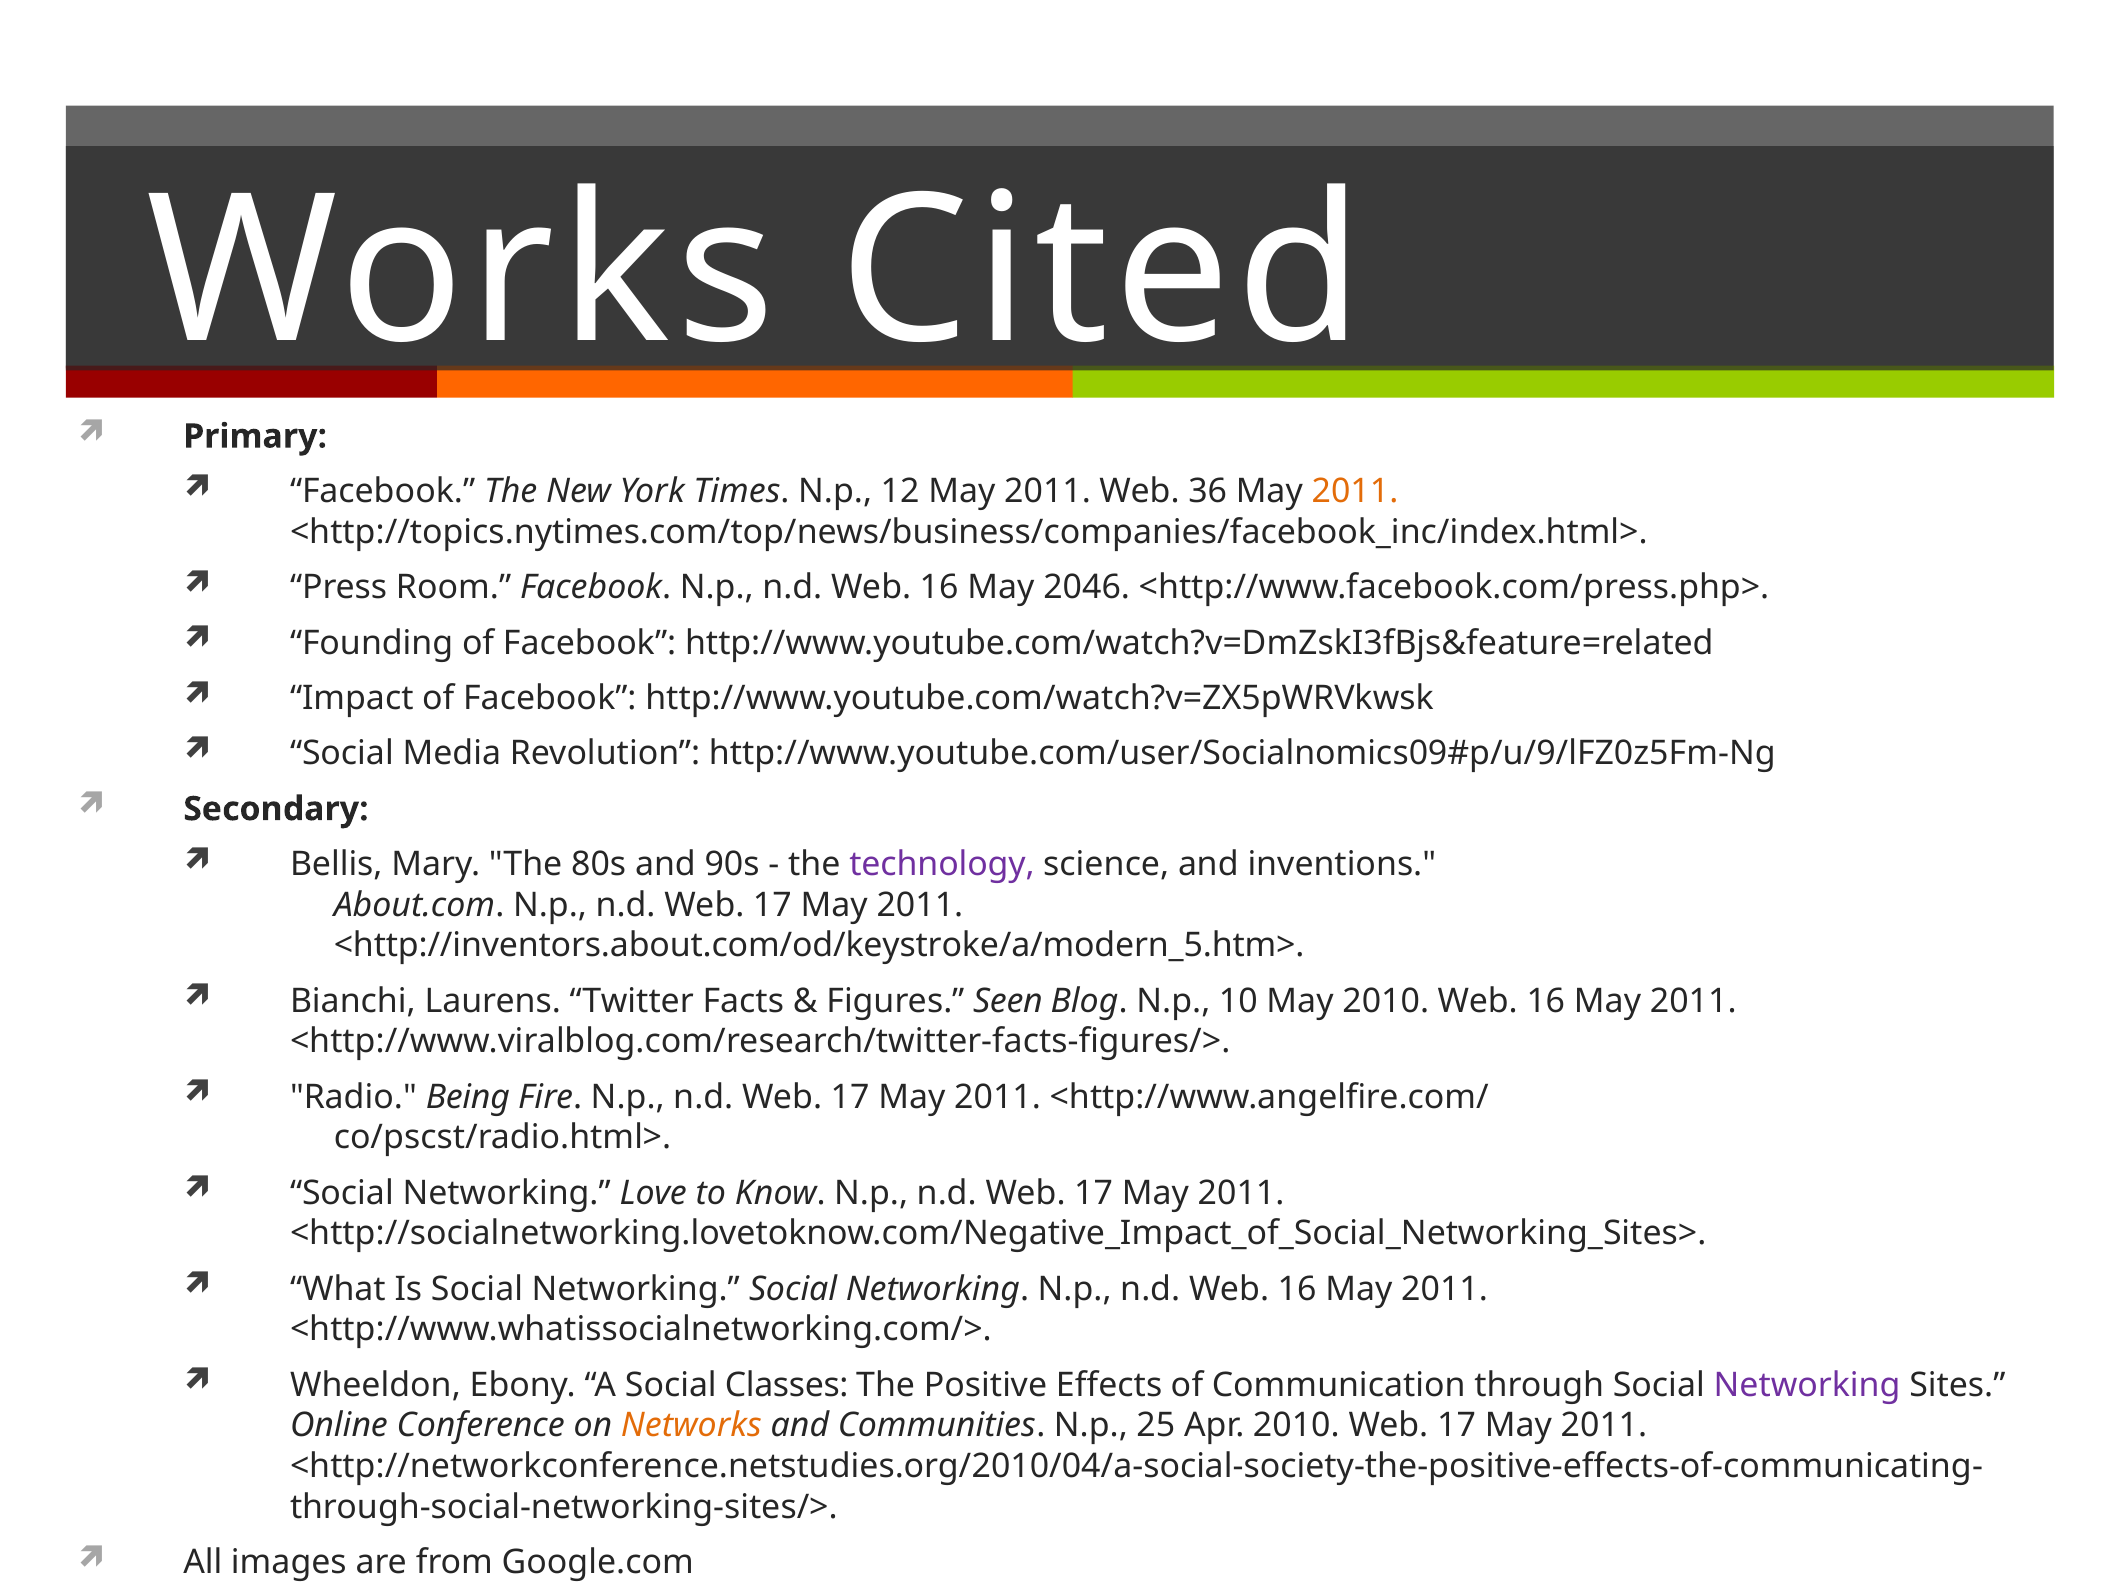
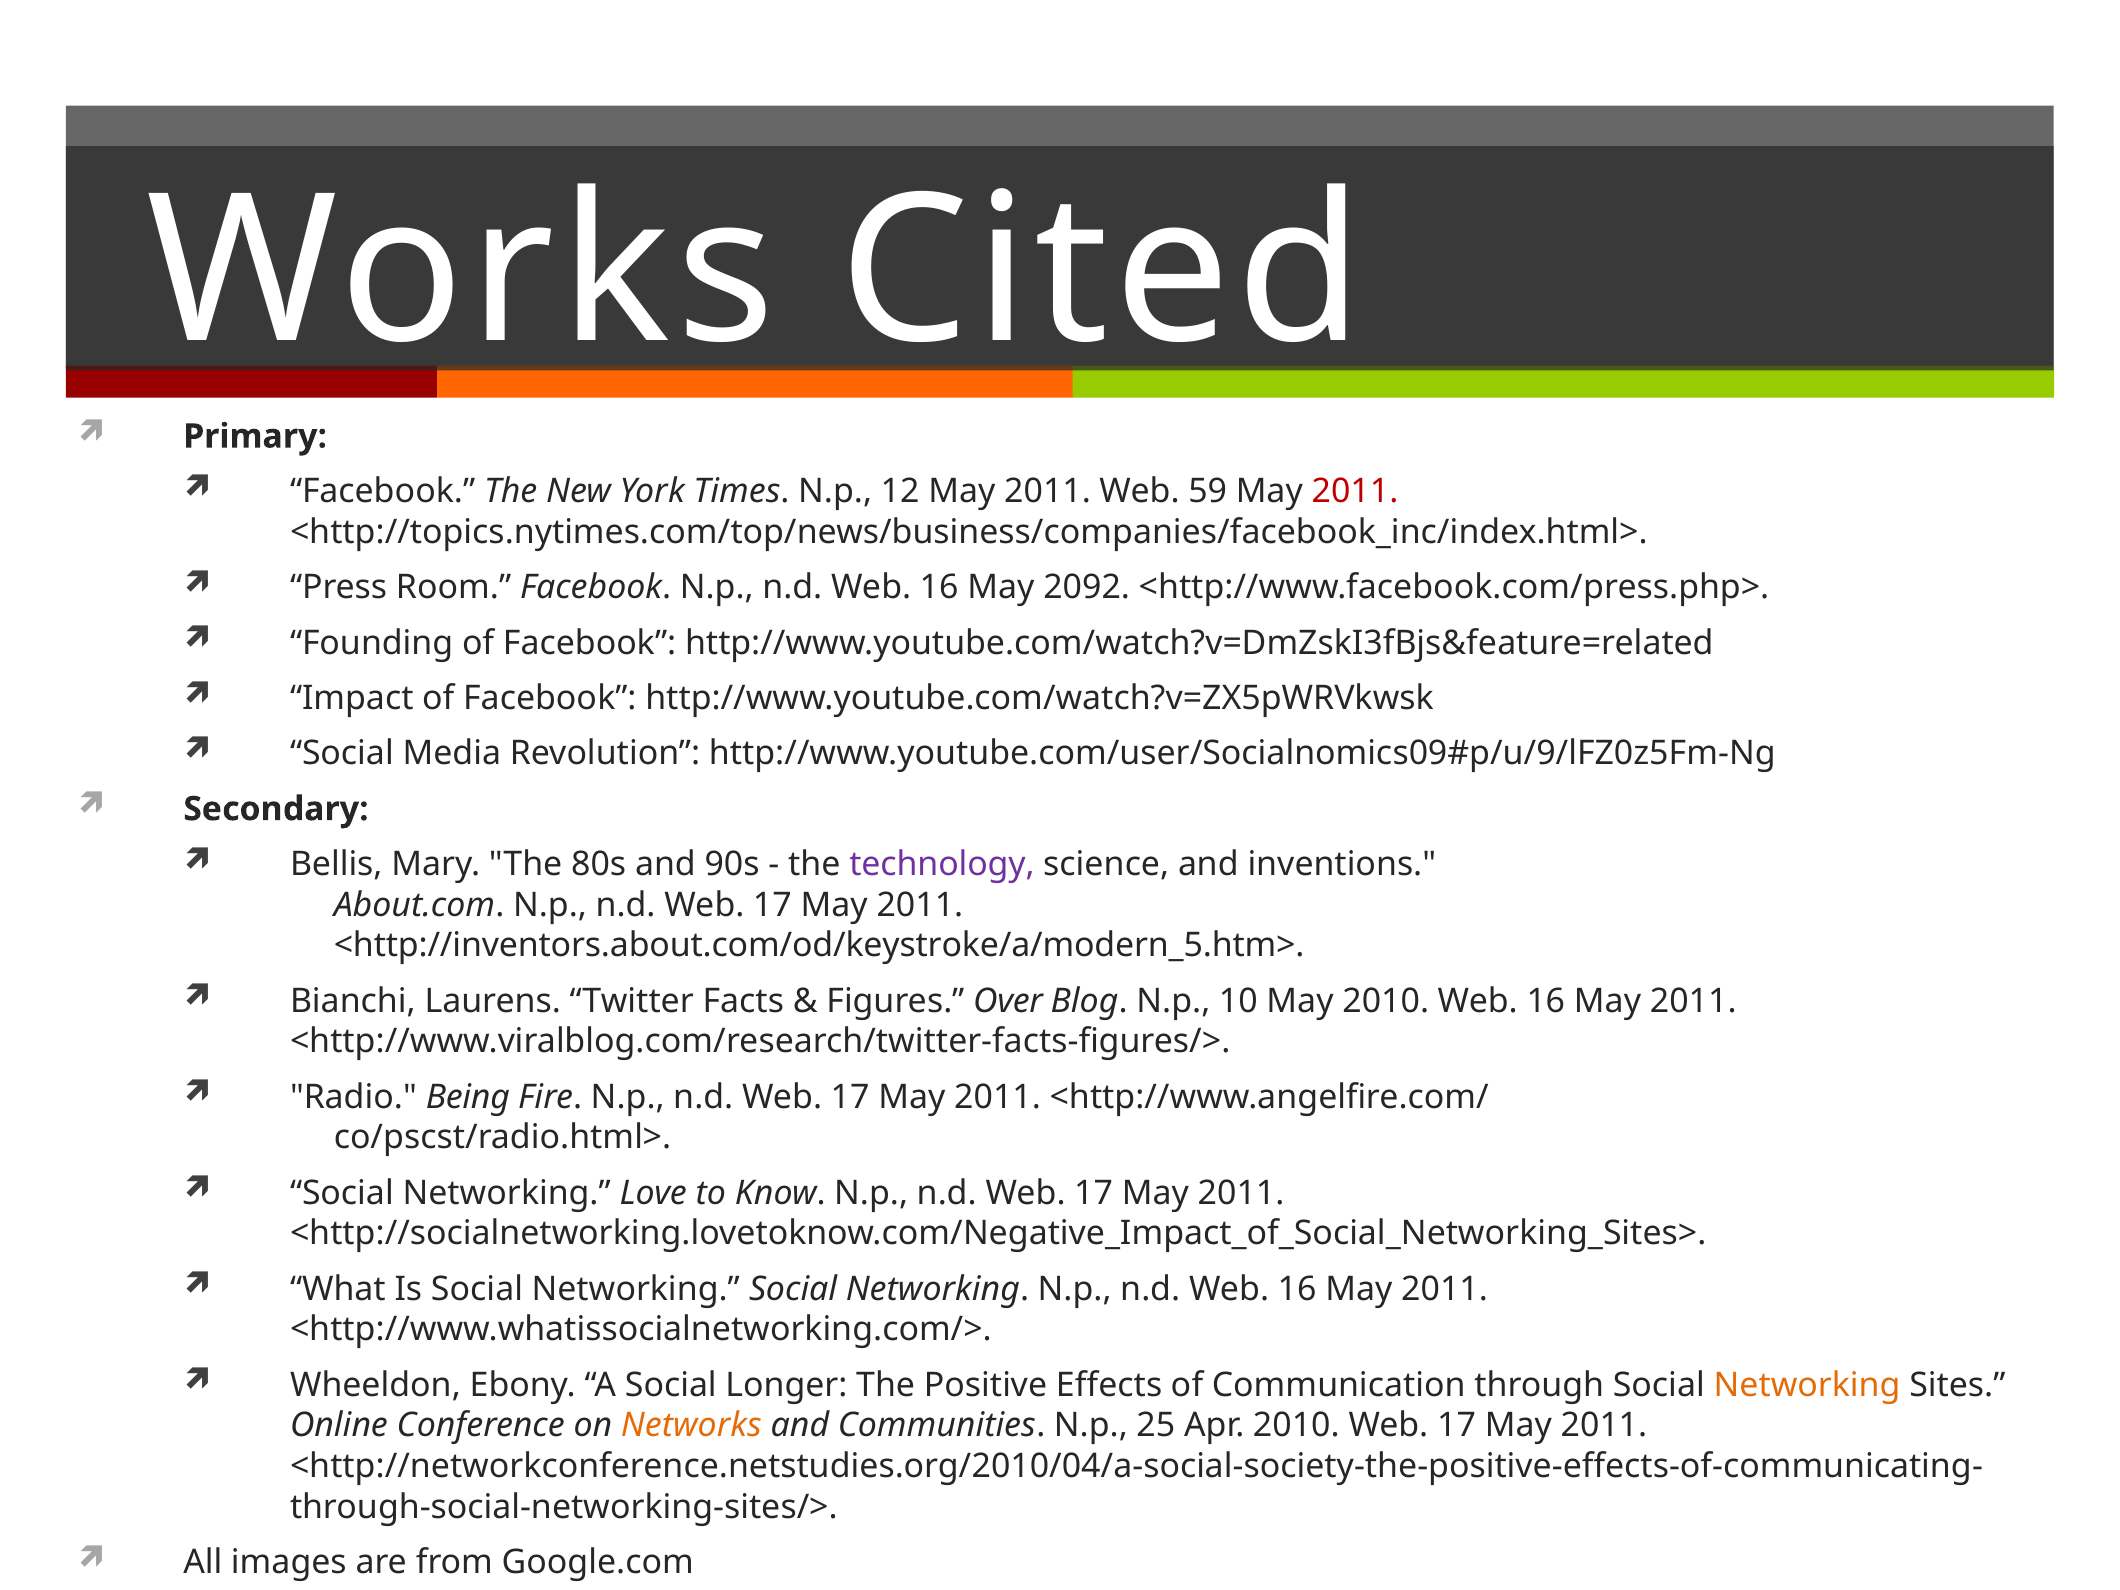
36: 36 -> 59 (1208, 492)
2011 colour: orange -> red (1355, 492)
2046: 2046 -> 2092 (1087, 588)
Seen: Seen -> Over (1008, 1001)
Classes: Classes -> Longer (787, 1385)
Networking colour: purple -> orange (1807, 1385)
